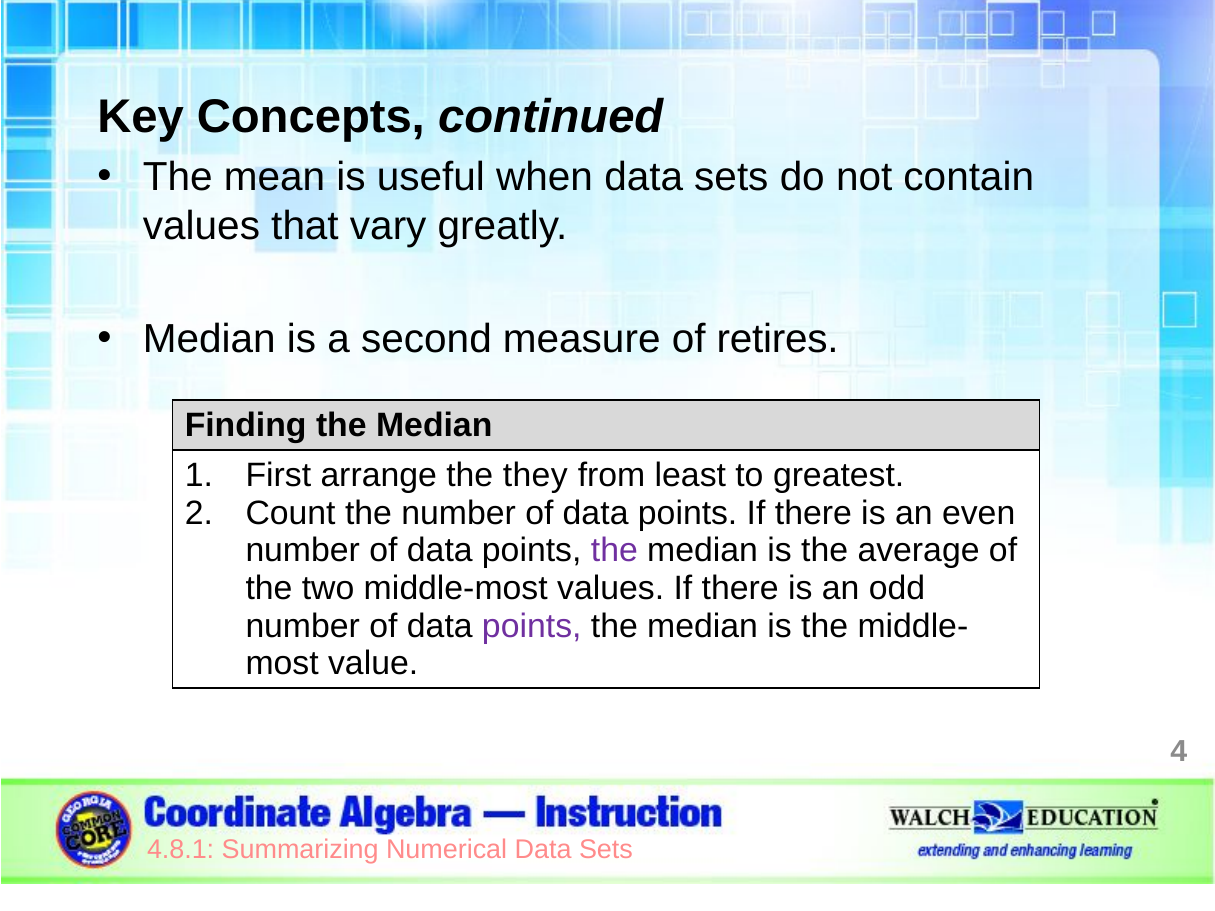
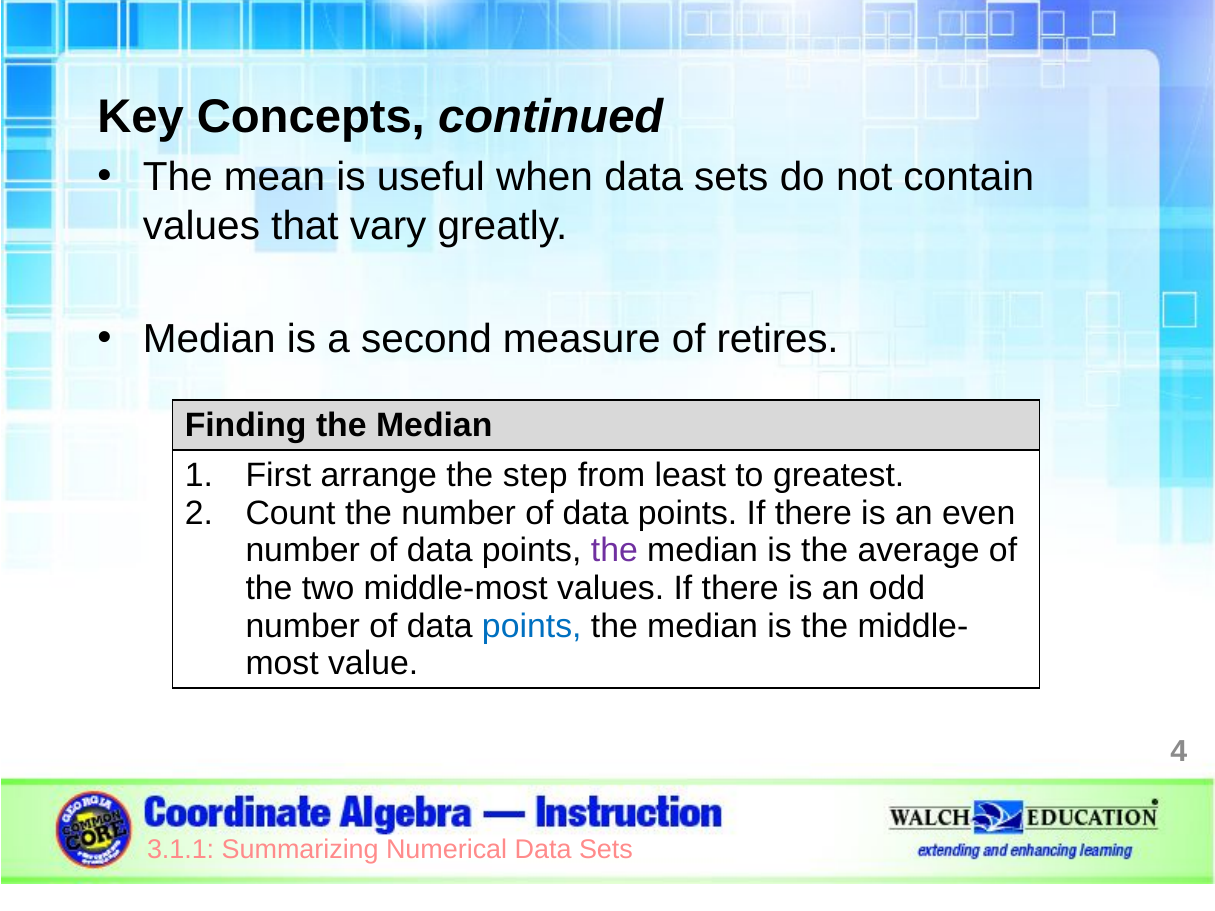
they: they -> step (535, 476)
points colour: purple -> blue (532, 626)
4.8.1: 4.8.1 -> 3.1.1 (181, 849)
